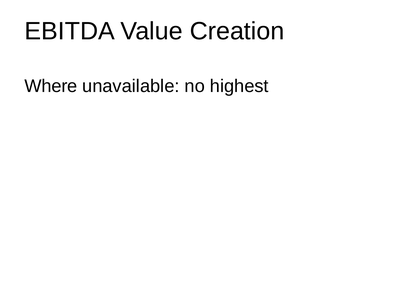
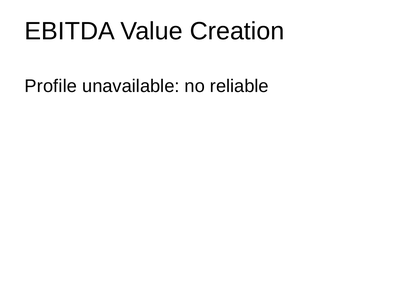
Where: Where -> Profile (51, 86)
highest: highest -> reliable (239, 86)
